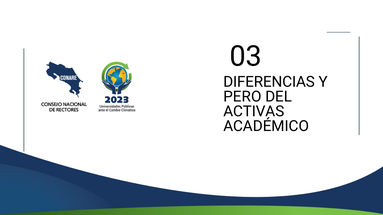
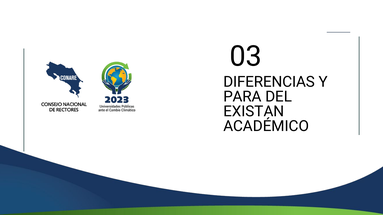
PERO: PERO -> PARA (242, 97)
ACTIVAS: ACTIVAS -> EXISTAN (254, 112)
